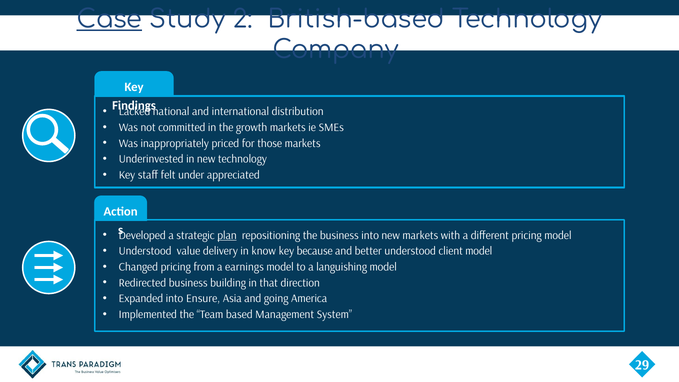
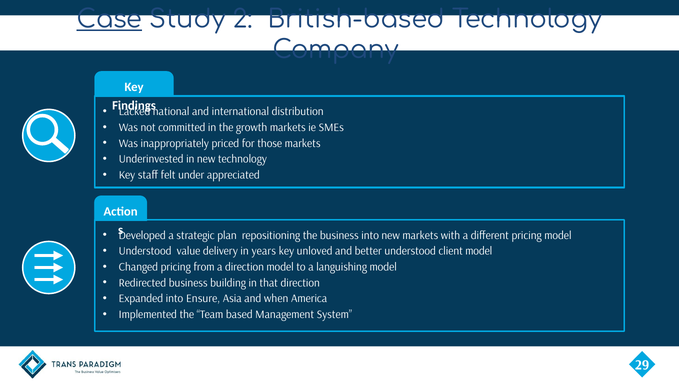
plan underline: present -> none (227, 235)
know: know -> years (264, 251)
because: because -> unloved (315, 251)
a earnings: earnings -> direction (244, 267)
going: going -> when (276, 299)
